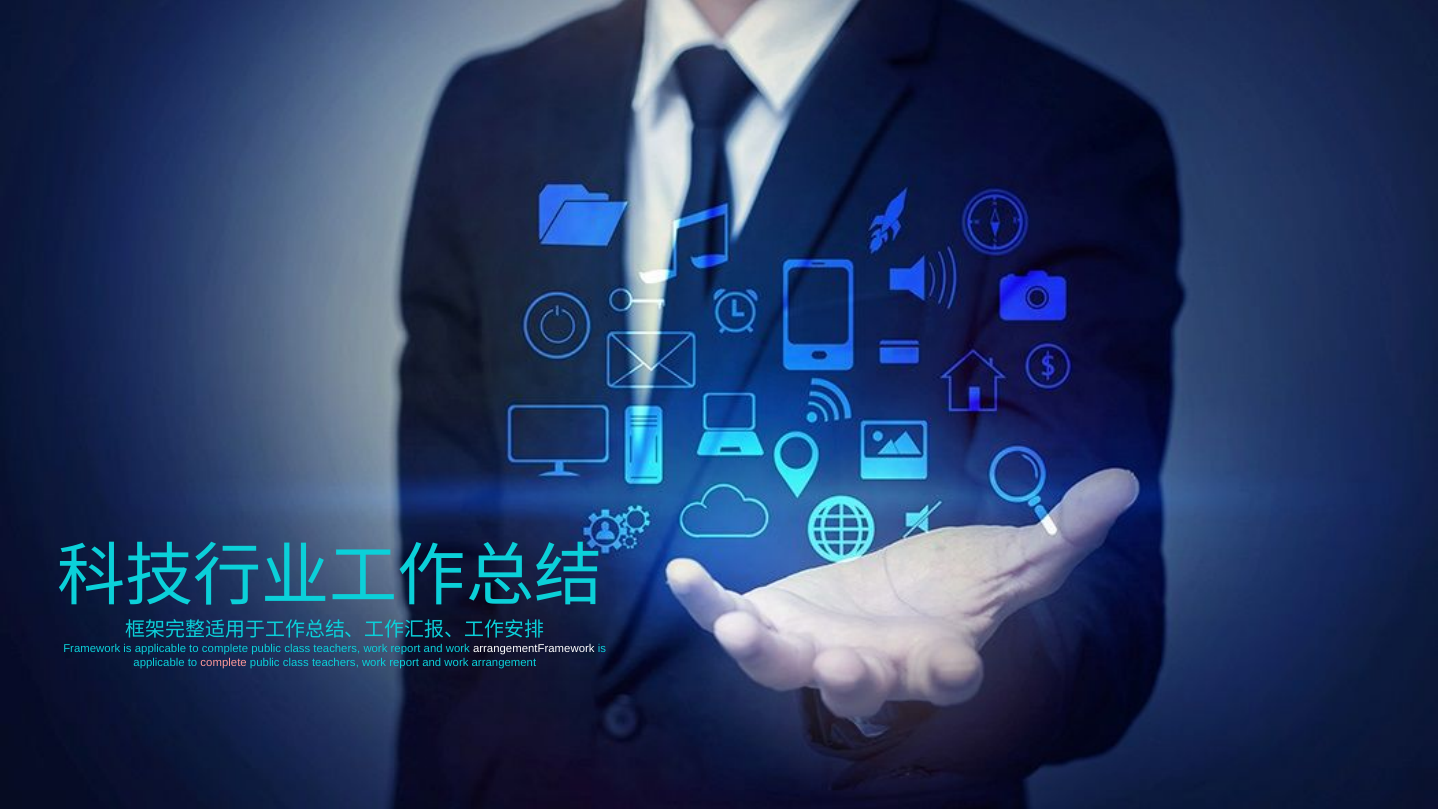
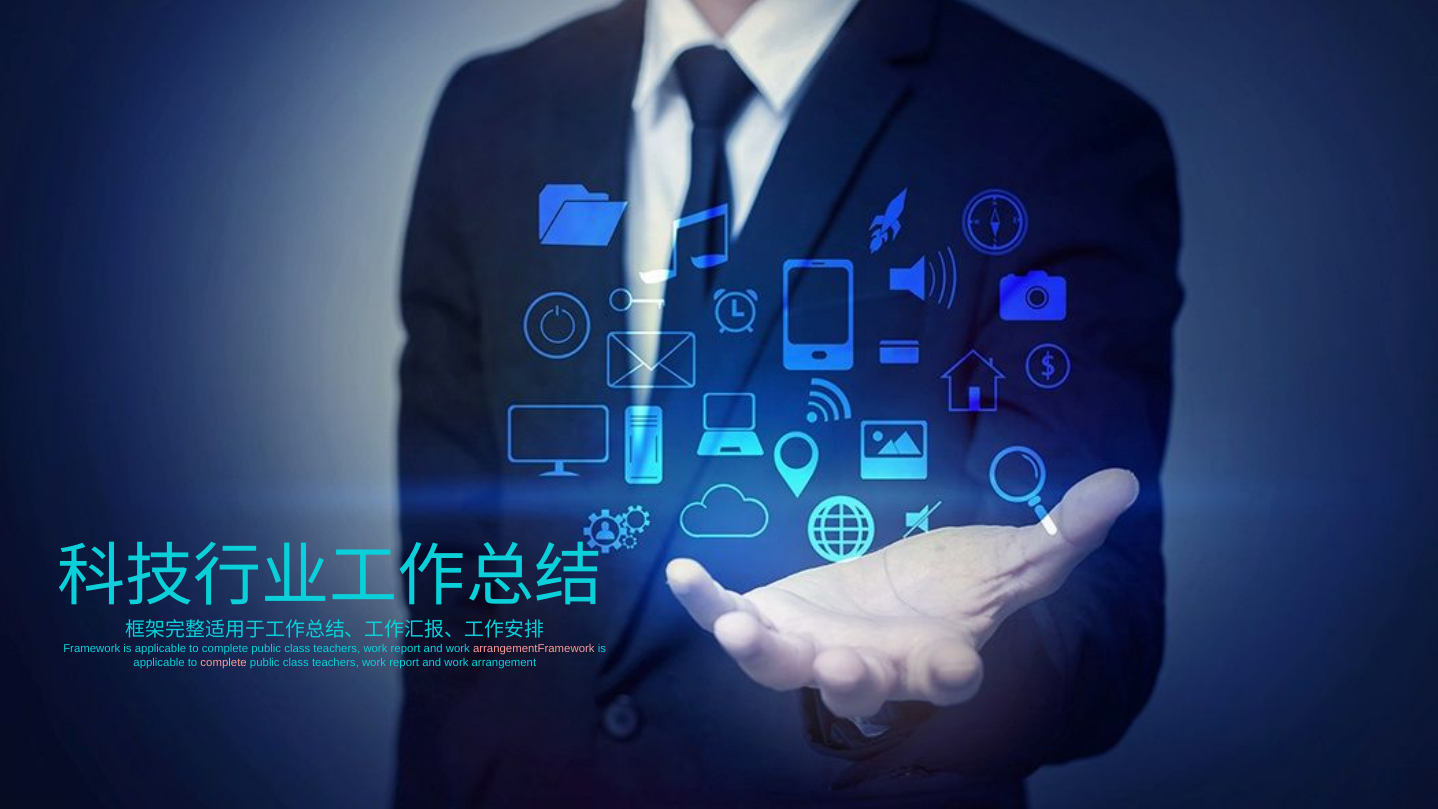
arrangementFramework colour: white -> pink (534, 649)
